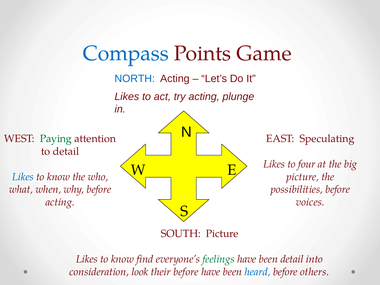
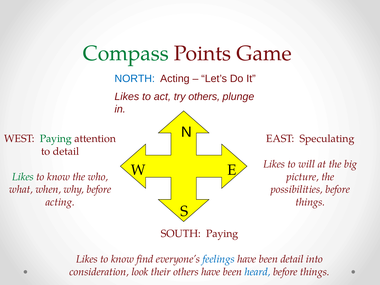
Compass colour: blue -> green (126, 53)
try acting: acting -> others (204, 97)
four: four -> will (307, 164)
Likes colour: blue -> green (23, 177)
voices: voices -> things (310, 202)
SOUTH Picture: Picture -> Paying (222, 234)
feelings colour: green -> blue (219, 259)
their before: before -> others (186, 272)
others: others -> things (315, 272)
